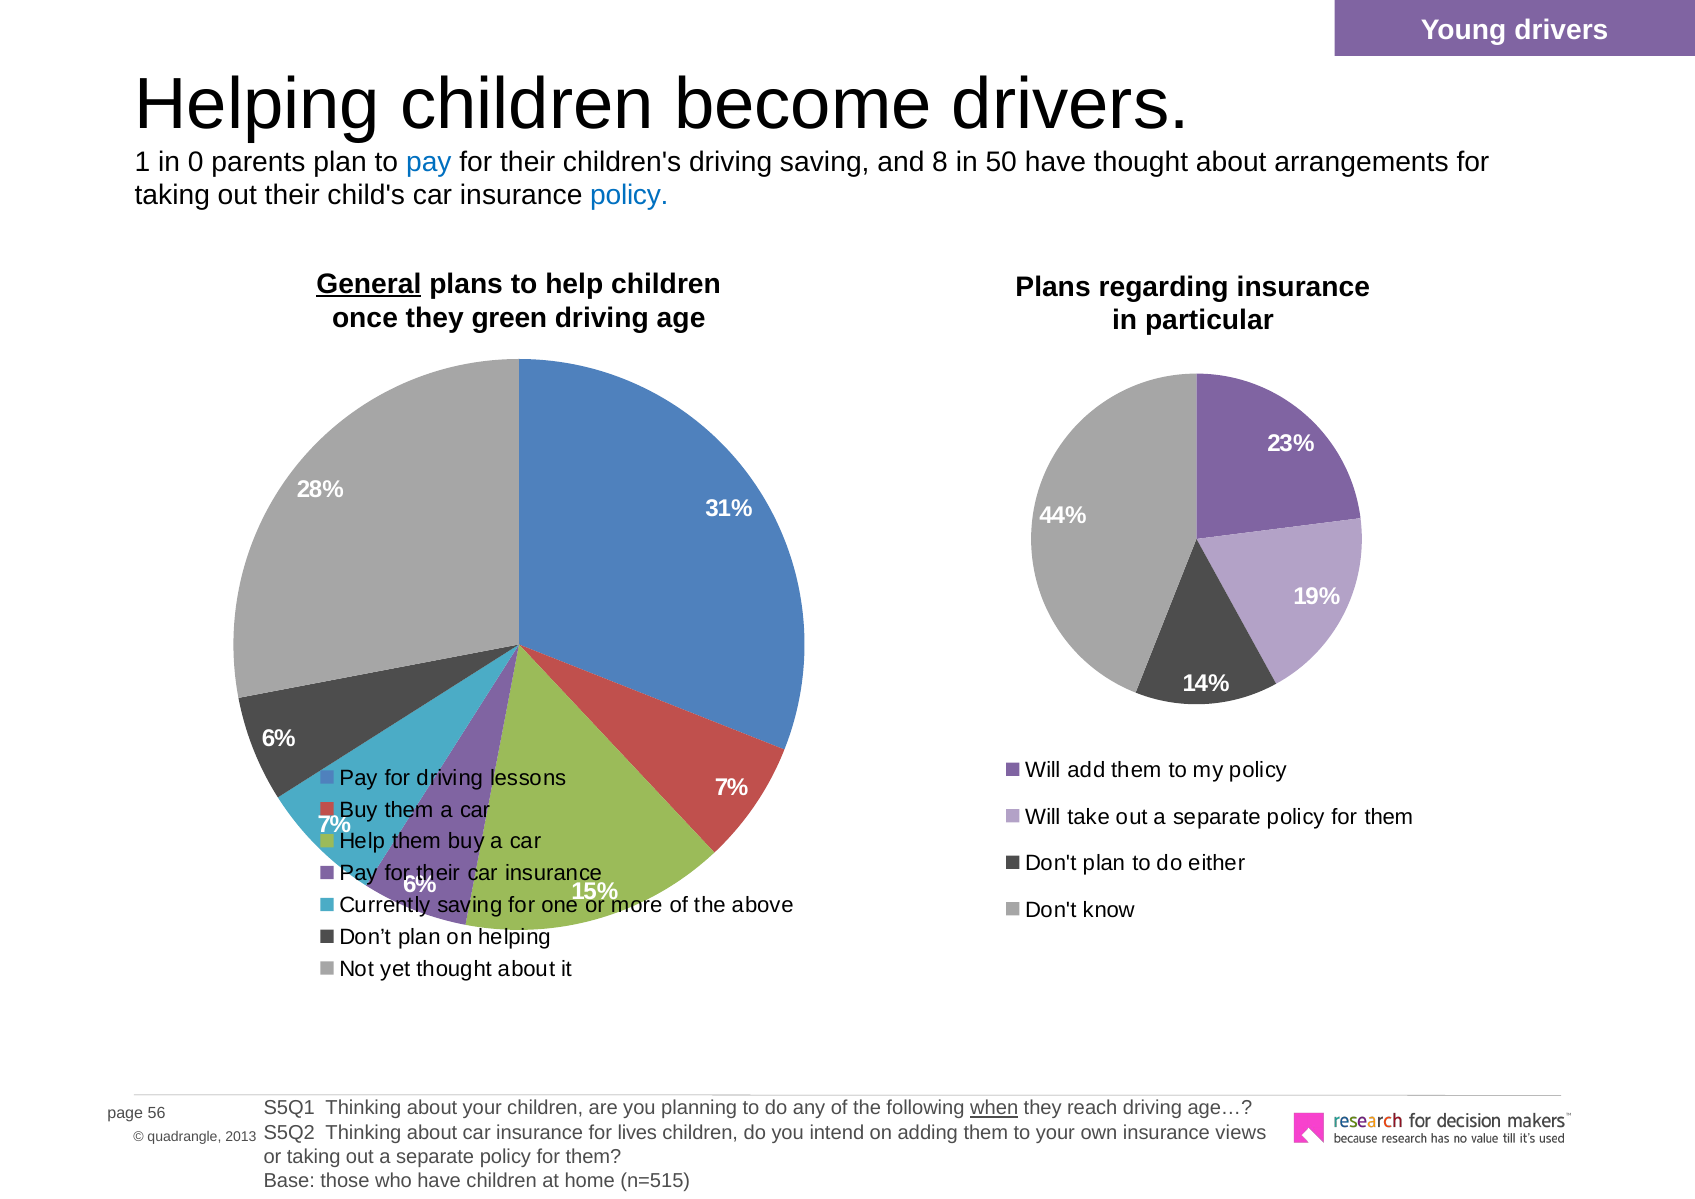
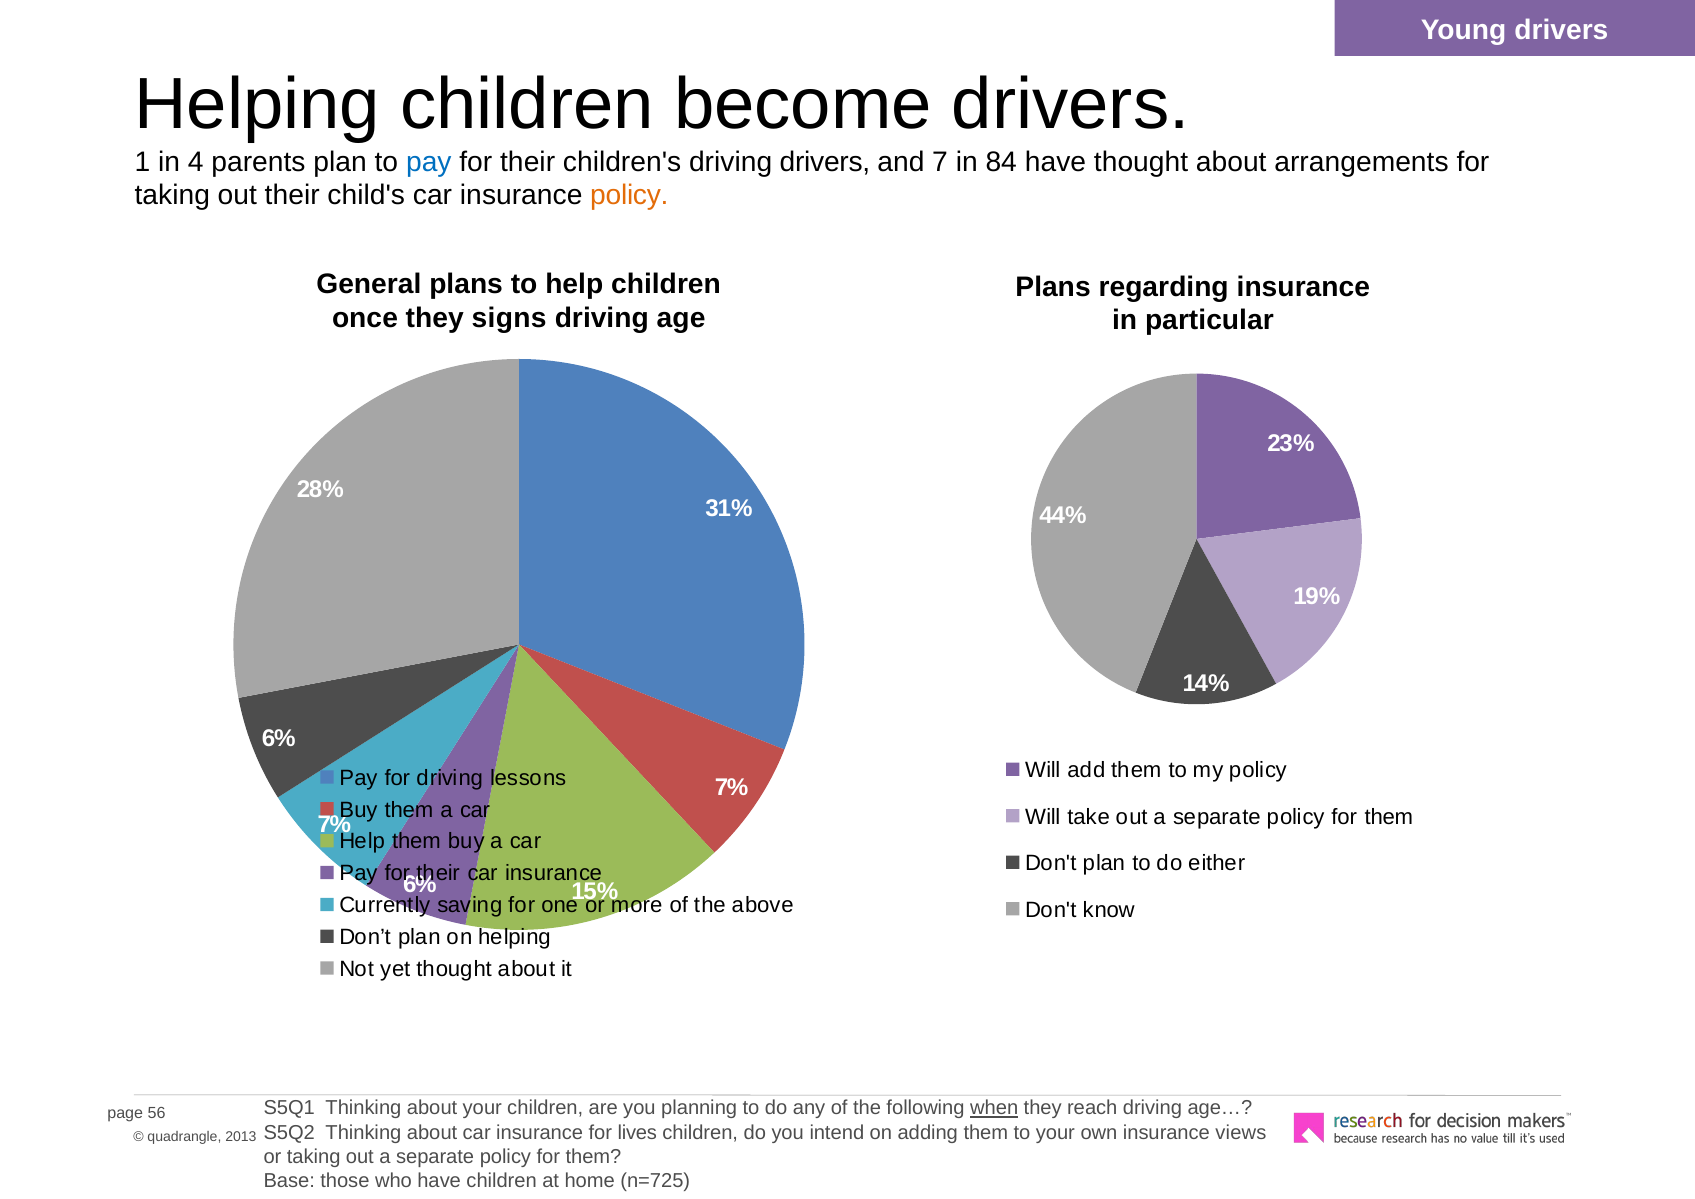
0: 0 -> 4 (196, 162)
driving saving: saving -> drivers (825, 162)
8: 8 -> 7 (940, 162)
50: 50 -> 84 (1001, 162)
policy colour: blue -> orange (629, 196)
General underline: present -> none (369, 284)
green: green -> signs (509, 318)
n=515: n=515 -> n=725 (655, 1181)
